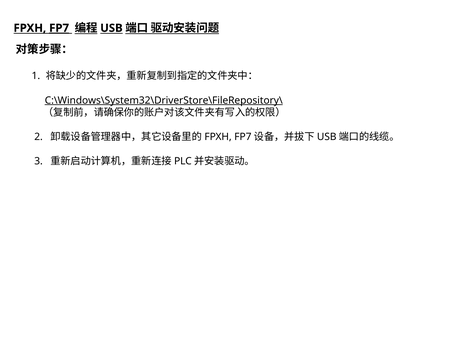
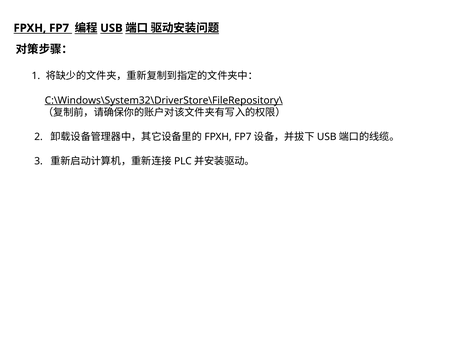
FP7 underline: present -> none (59, 28)
